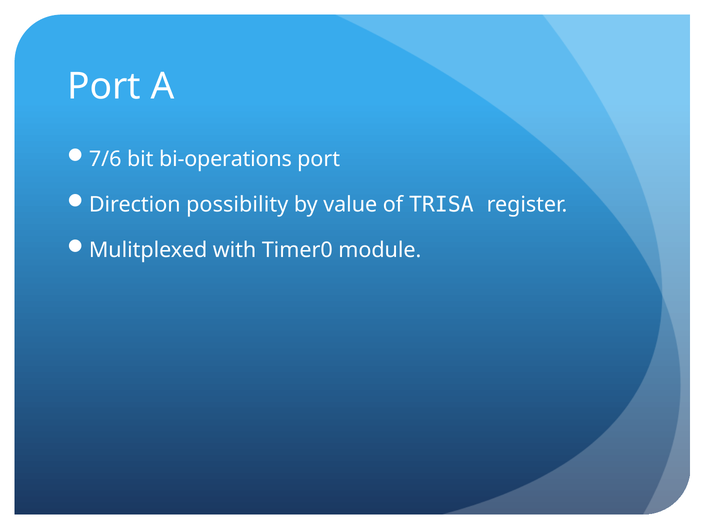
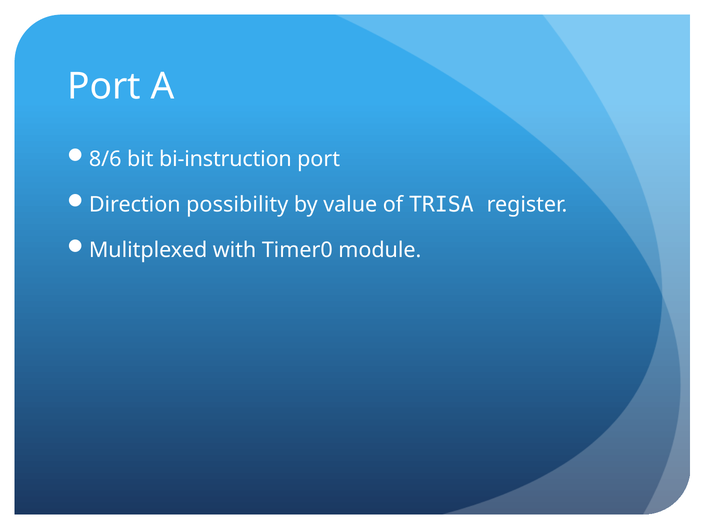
7/6: 7/6 -> 8/6 (105, 159)
bi-operations: bi-operations -> bi-instruction (225, 159)
